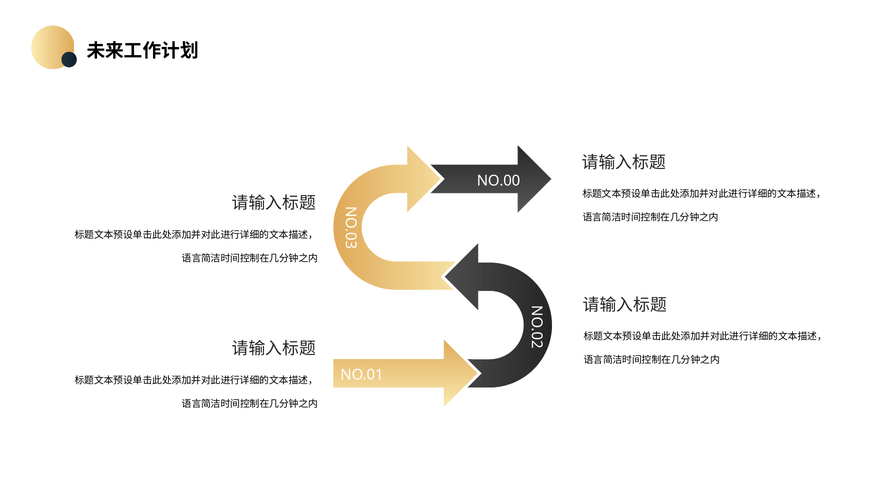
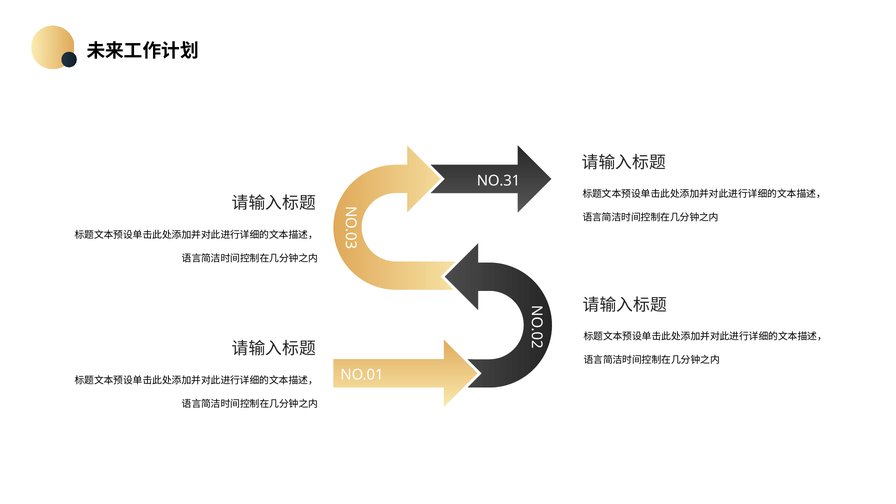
NO.00: NO.00 -> NO.31 (499, 181)
